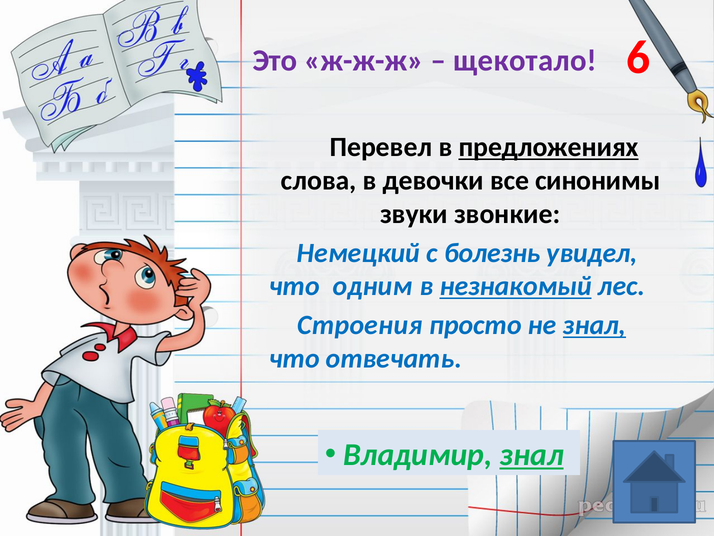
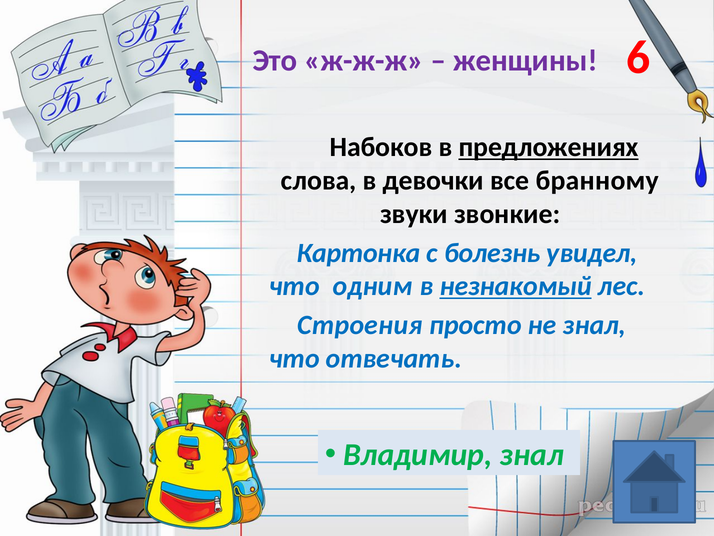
щекотало: щекотало -> женщины (525, 61)
Перевел: Перевел -> Набоков (381, 147)
синонимы: синонимы -> бранному (597, 180)
Немецкий: Немецкий -> Картонка (359, 253)
знал underline: present -> none (594, 325)
знал underline: present -> none (532, 454)
